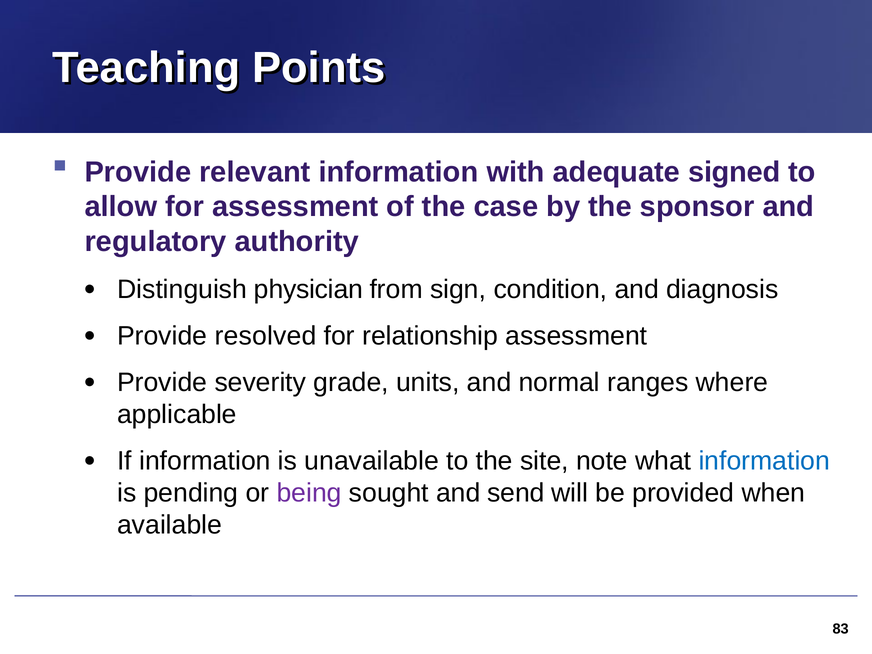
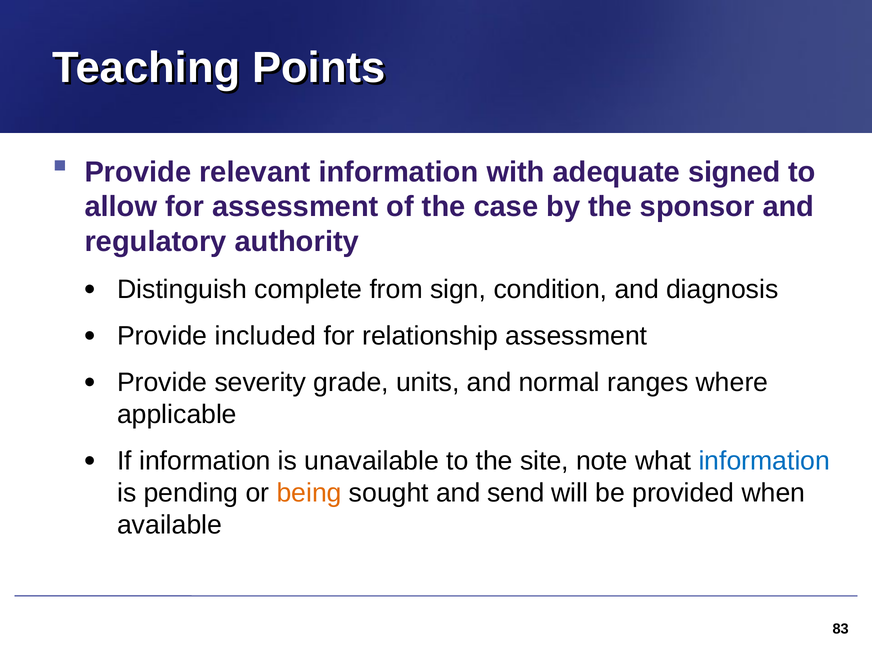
physician: physician -> complete (308, 289)
resolved: resolved -> included (265, 336)
being colour: purple -> orange (309, 493)
